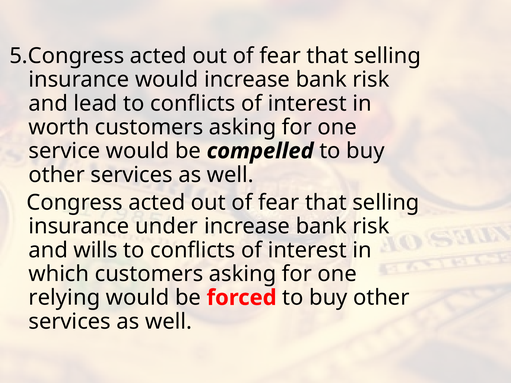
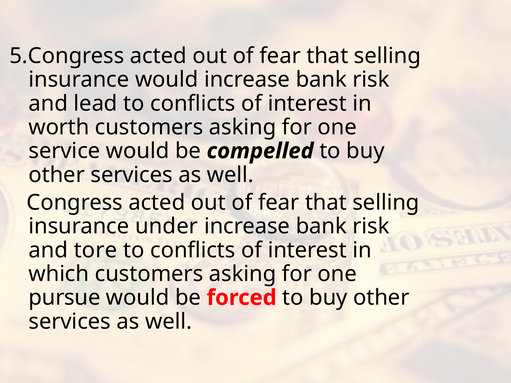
wills: wills -> tore (95, 250)
relying: relying -> pursue (65, 298)
